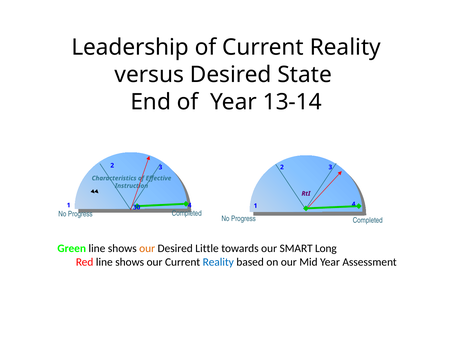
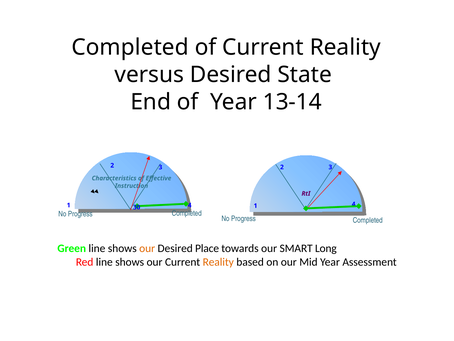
Leadership: Leadership -> Completed (130, 47)
Little: Little -> Place (207, 248)
Reality colour: blue -> orange (218, 262)
